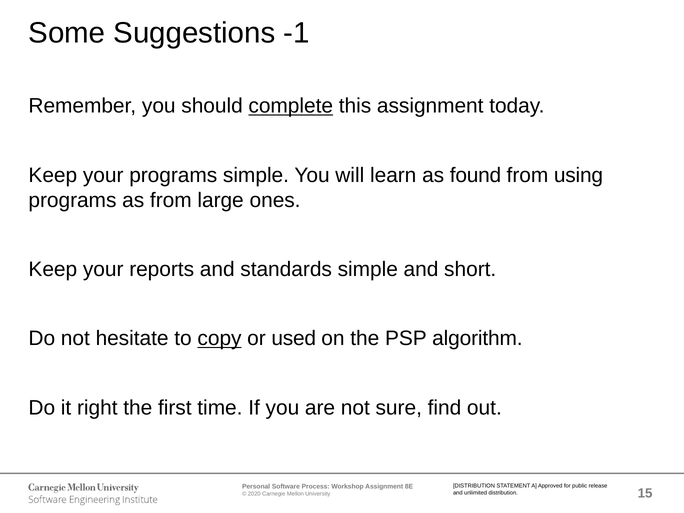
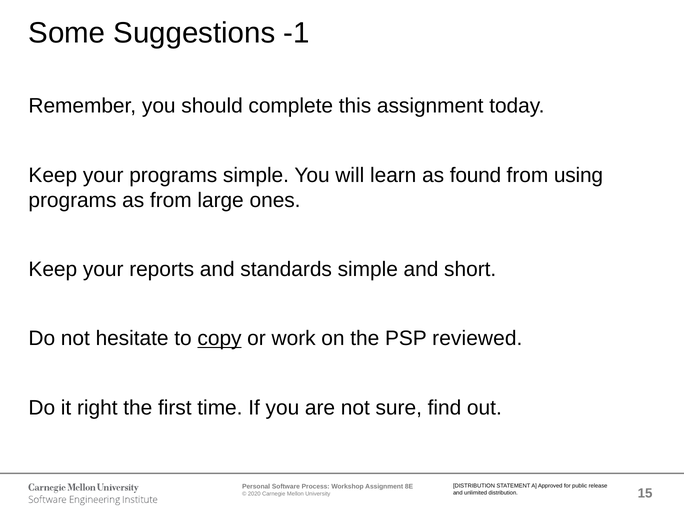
complete underline: present -> none (291, 106)
used: used -> work (294, 338)
algorithm: algorithm -> reviewed (477, 338)
